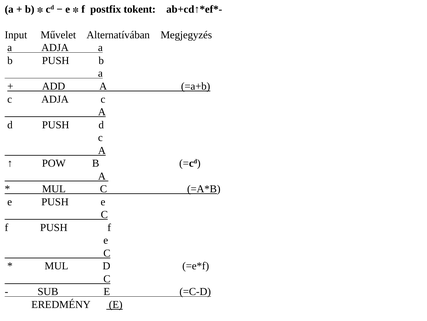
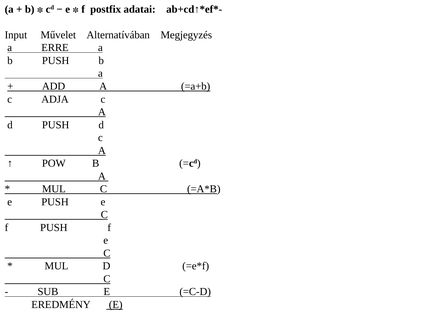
tokent: tokent -> adatai (140, 9)
a ADJA: ADJA -> ERRE (55, 48)
